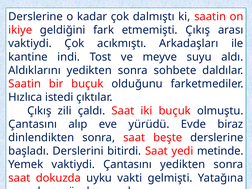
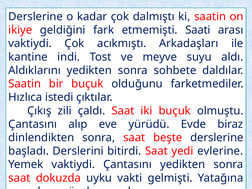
etmemişti Çıkış: Çıkış -> Saati (198, 30)
metinde: metinde -> evlerine (220, 151)
